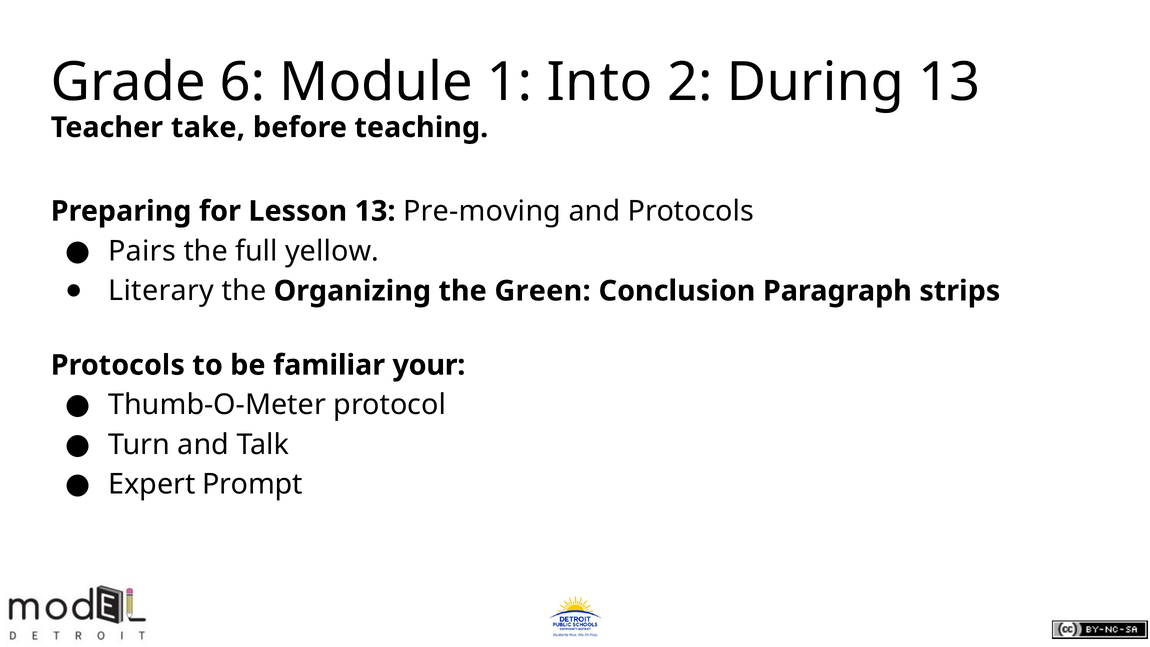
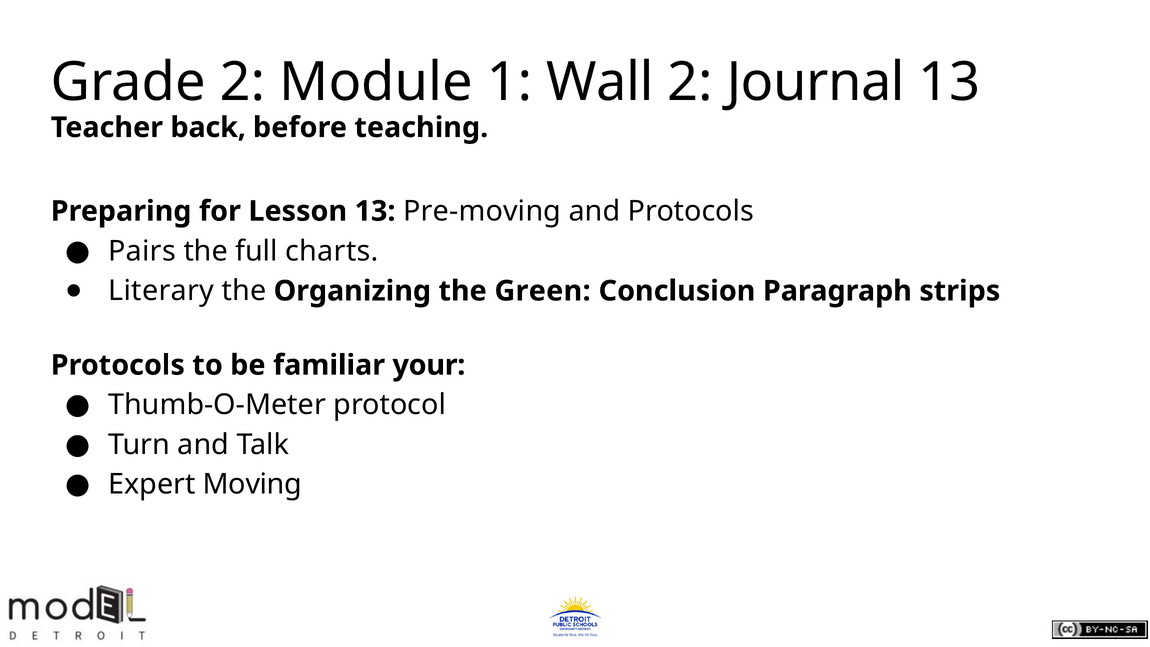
Grade 6: 6 -> 2 (243, 83)
Into: Into -> Wall (600, 83)
During: During -> Journal (816, 83)
take: take -> back (208, 128)
yellow: yellow -> charts (332, 251)
Prompt: Prompt -> Moving (252, 484)
